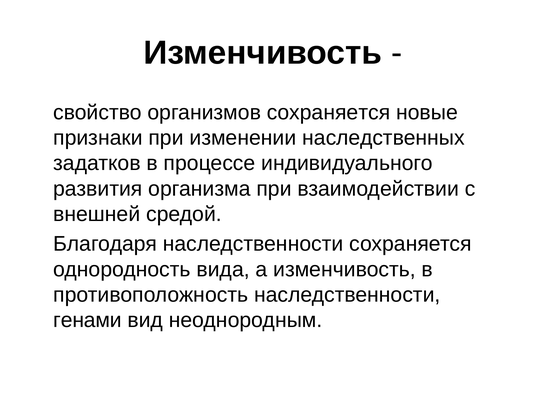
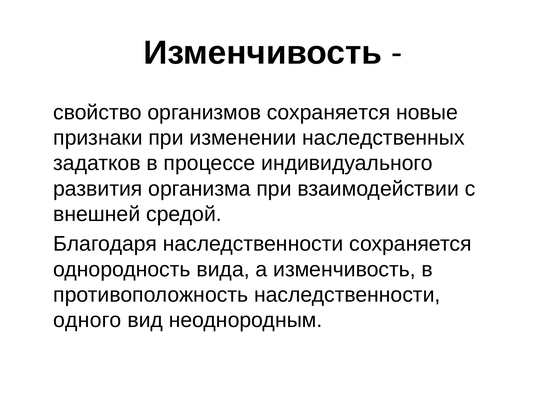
генами: генами -> одного (87, 321)
